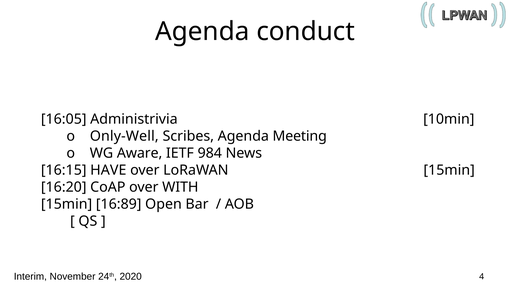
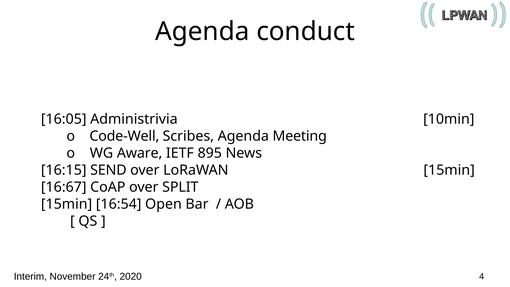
Only-Well: Only-Well -> Code-Well (124, 136)
984: 984 -> 895 (210, 153)
HAVE: HAVE -> SEND (108, 170)
16:20: 16:20 -> 16:67 (64, 187)
WITH: WITH -> SPLIT (180, 187)
16:89: 16:89 -> 16:54 (119, 204)
